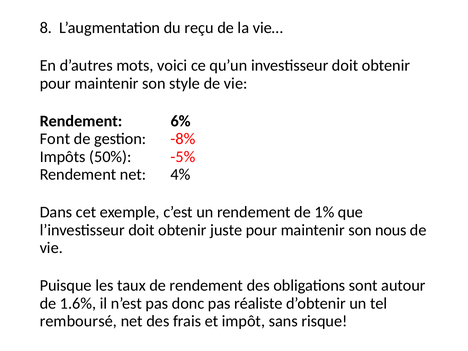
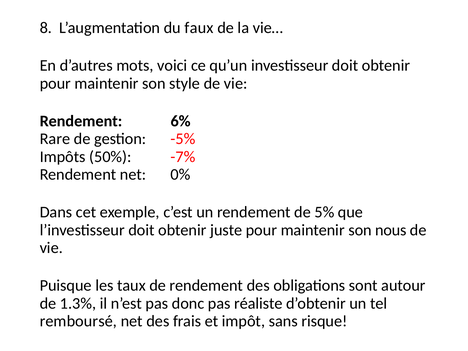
reçu: reçu -> faux (199, 28)
Font: Font -> Rare (55, 139)
-8%: -8% -> -5% (183, 139)
-5%: -5% -> -7% (183, 157)
4%: 4% -> 0% (180, 175)
1%: 1% -> 5% (324, 212)
1.6%: 1.6% -> 1.3% (78, 303)
